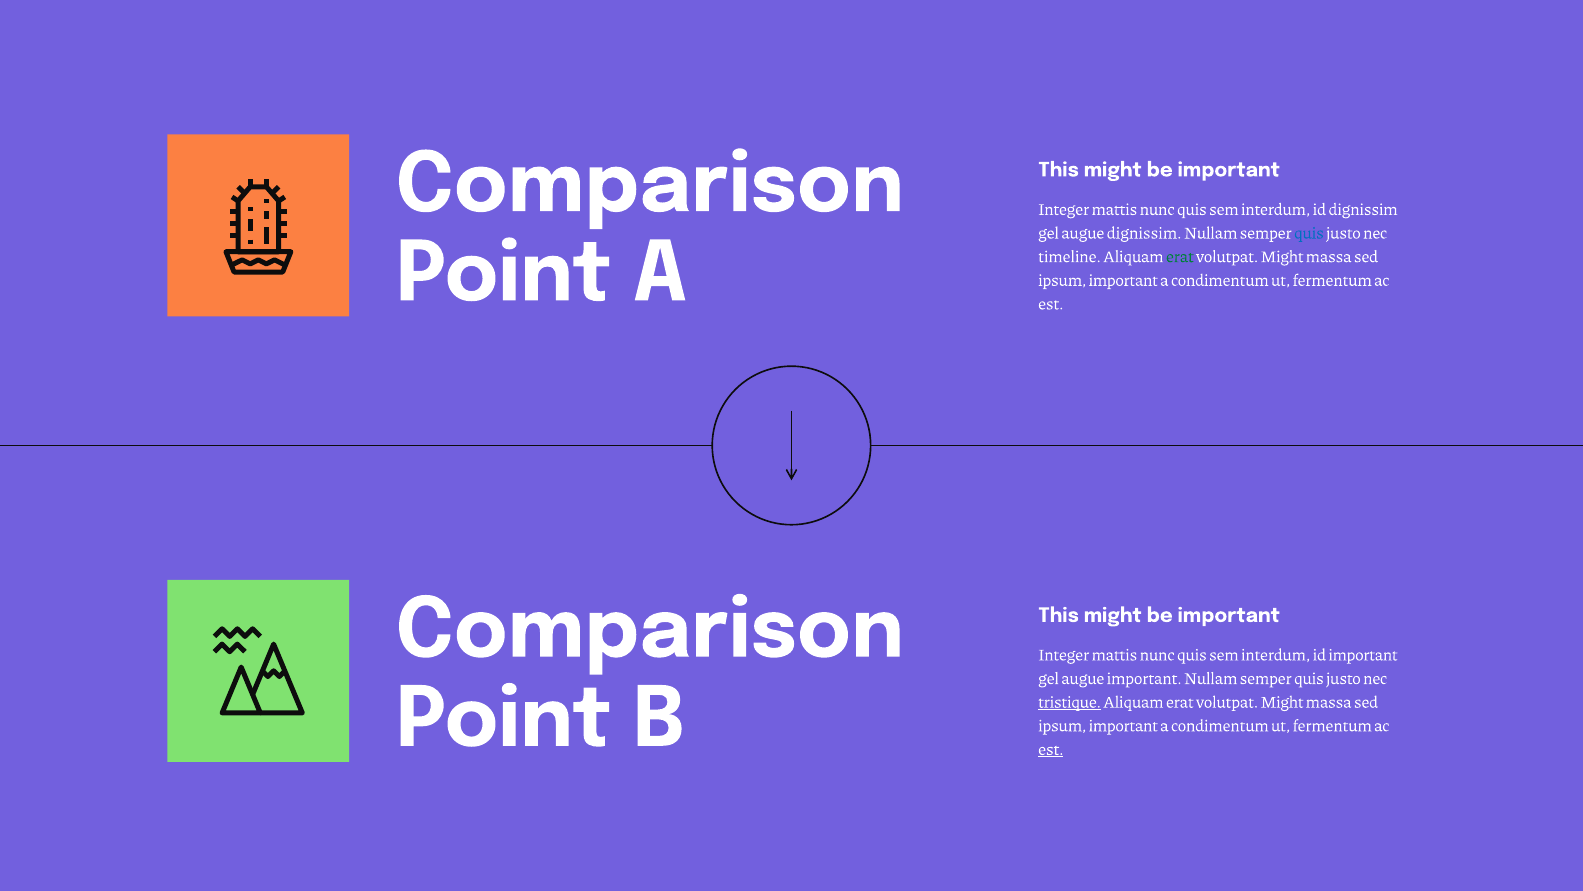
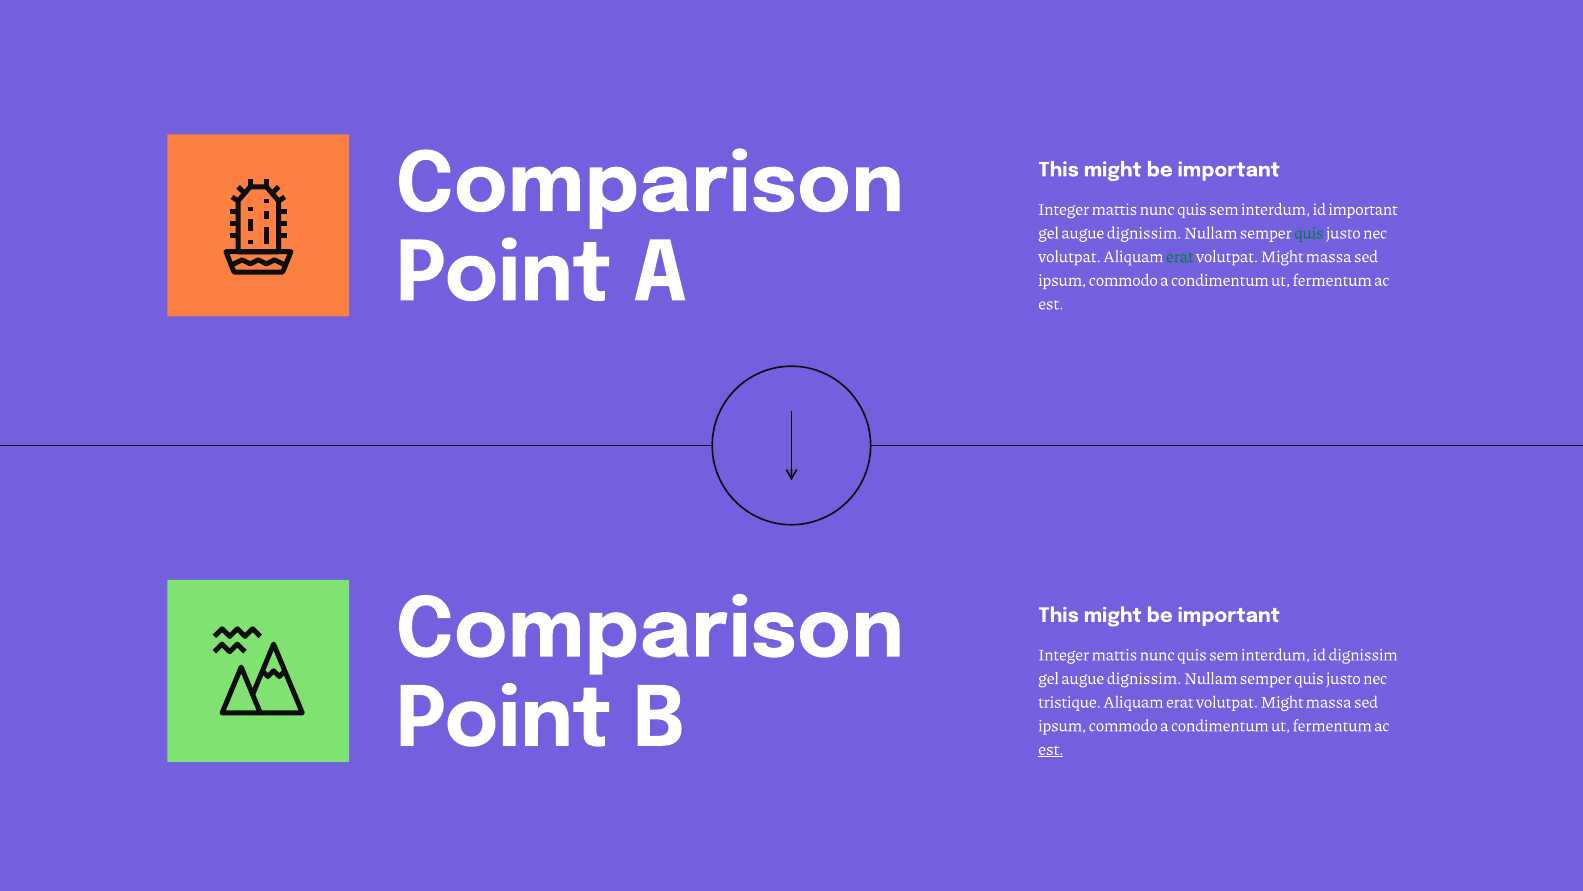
id dignissim: dignissim -> important (1363, 209)
quis colour: blue -> green (1309, 233)
timeline: timeline -> volutpat (1069, 257)
important: important -> commodo (1123, 280)
id important: important -> dignissim (1363, 655)
important: important -> dignissim (1144, 678)
tristique underline: present -> none (1070, 702)
important: important -> commodo (1123, 725)
